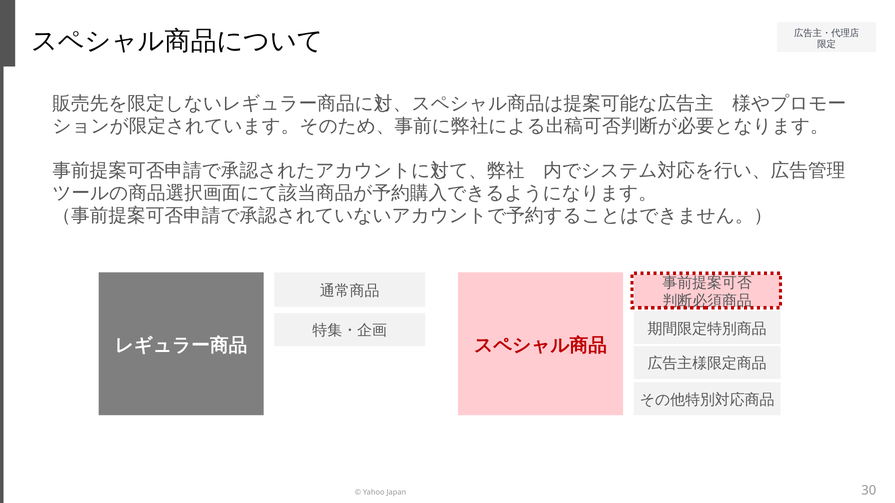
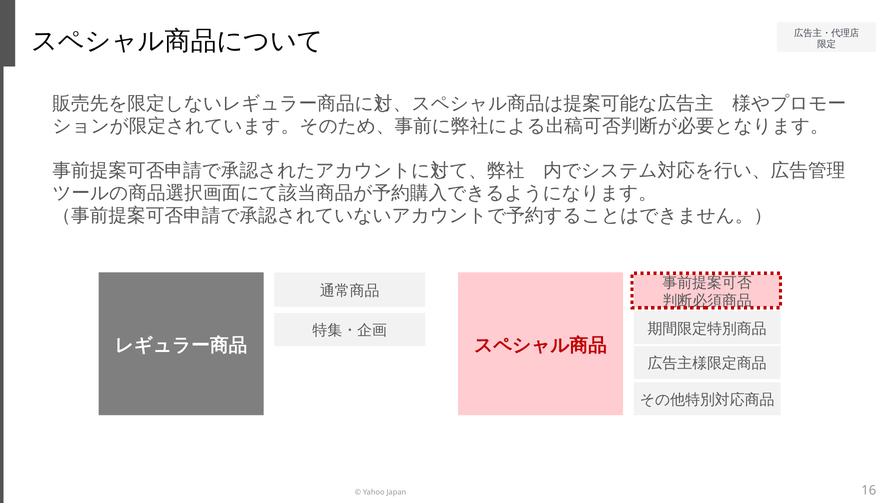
30: 30 -> 16 (869, 491)
